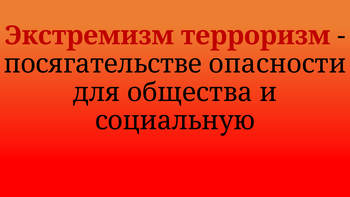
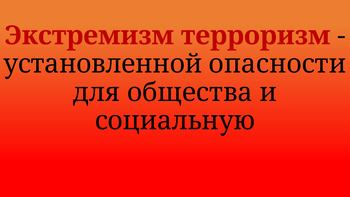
посягательстве: посягательстве -> установленной (103, 64)
